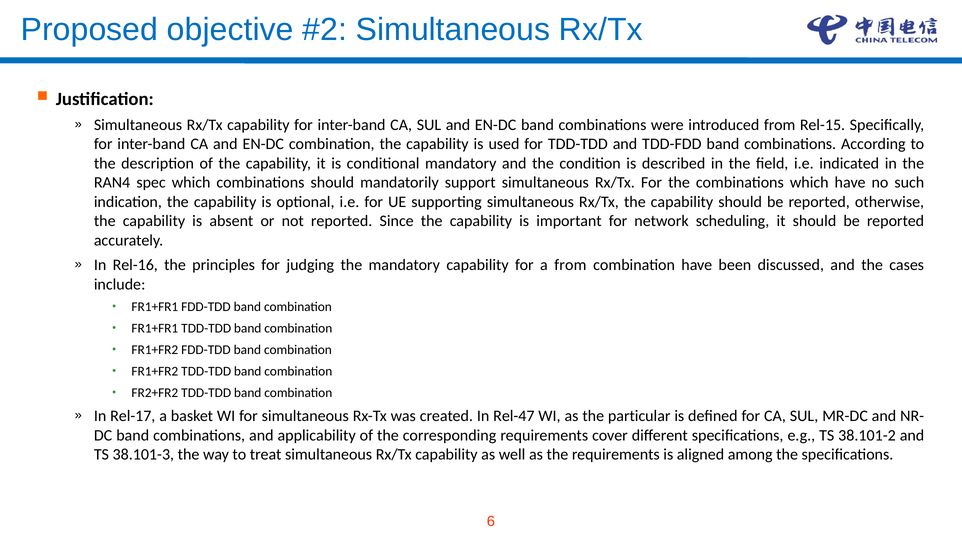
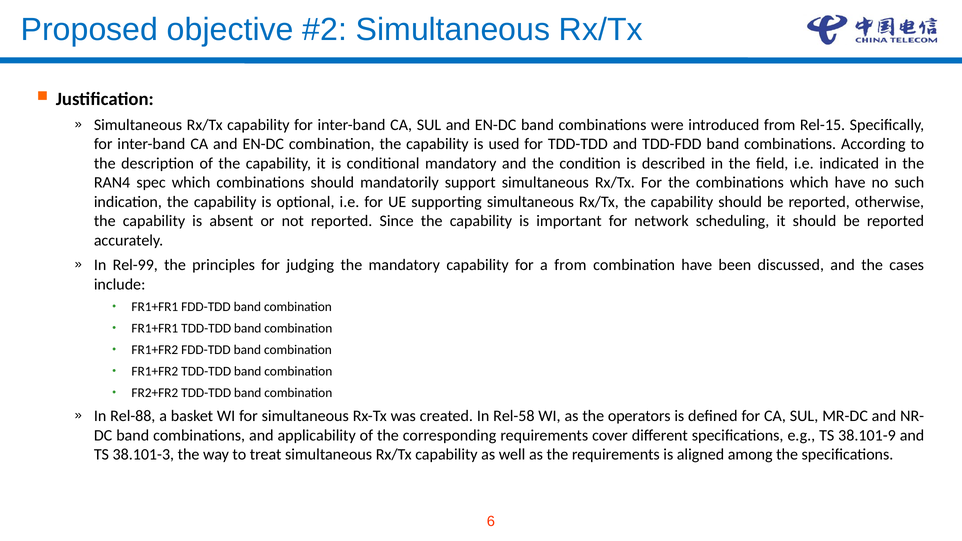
Rel-16: Rel-16 -> Rel-99 (135, 265)
Rel-17: Rel-17 -> Rel-88 (133, 416)
Rel-47: Rel-47 -> Rel-58 (514, 416)
particular: particular -> operators (639, 416)
38.101-2: 38.101-2 -> 38.101-9 (867, 435)
